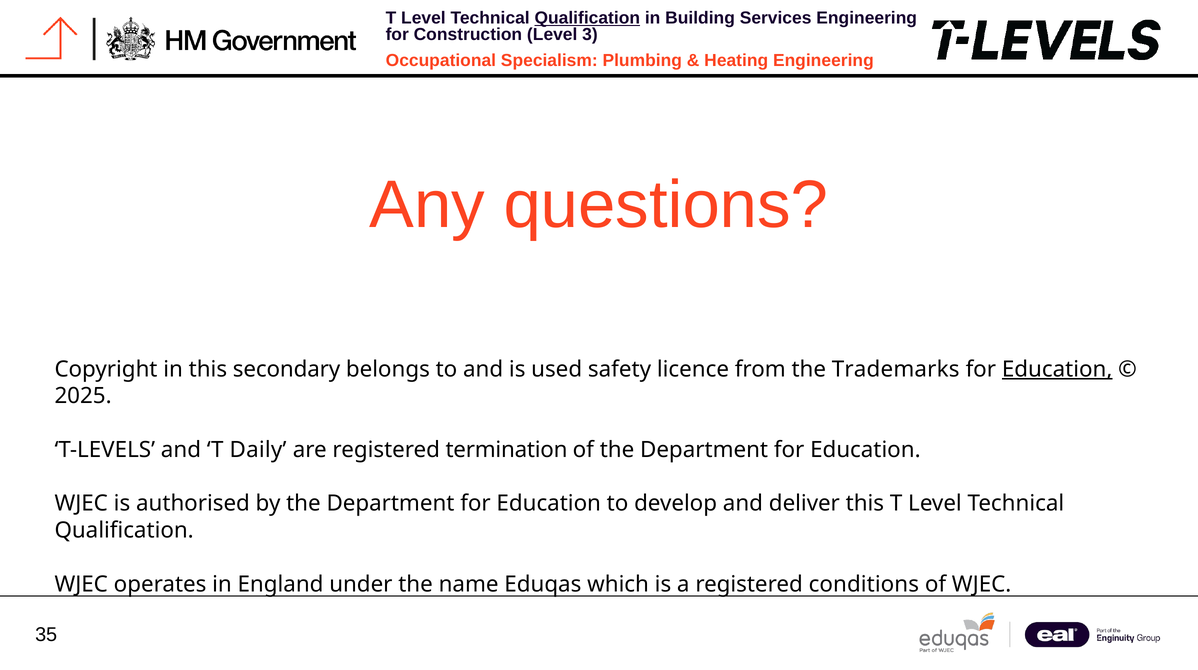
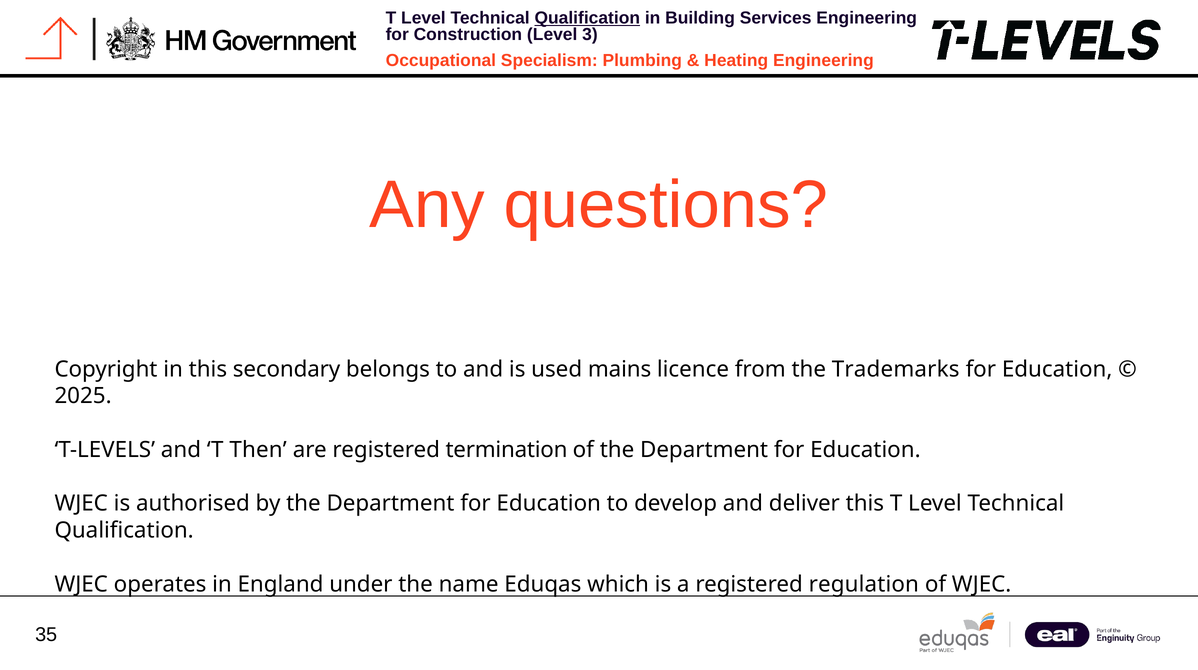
safety: safety -> mains (620, 369)
Education underline: present -> none (1057, 369)
Daily: Daily -> Then (258, 449)
conditions: conditions -> regulation (864, 584)
